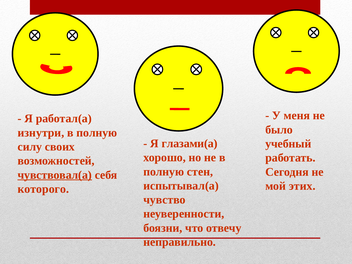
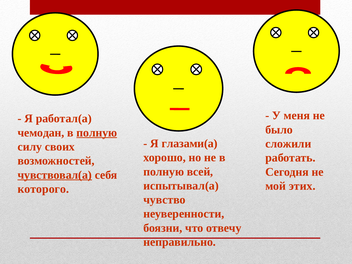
изнутри: изнутри -> чемодан (41, 133)
полную underline: none -> present (97, 133)
учебный: учебный -> сложили (288, 144)
стен: стен -> всей (200, 172)
